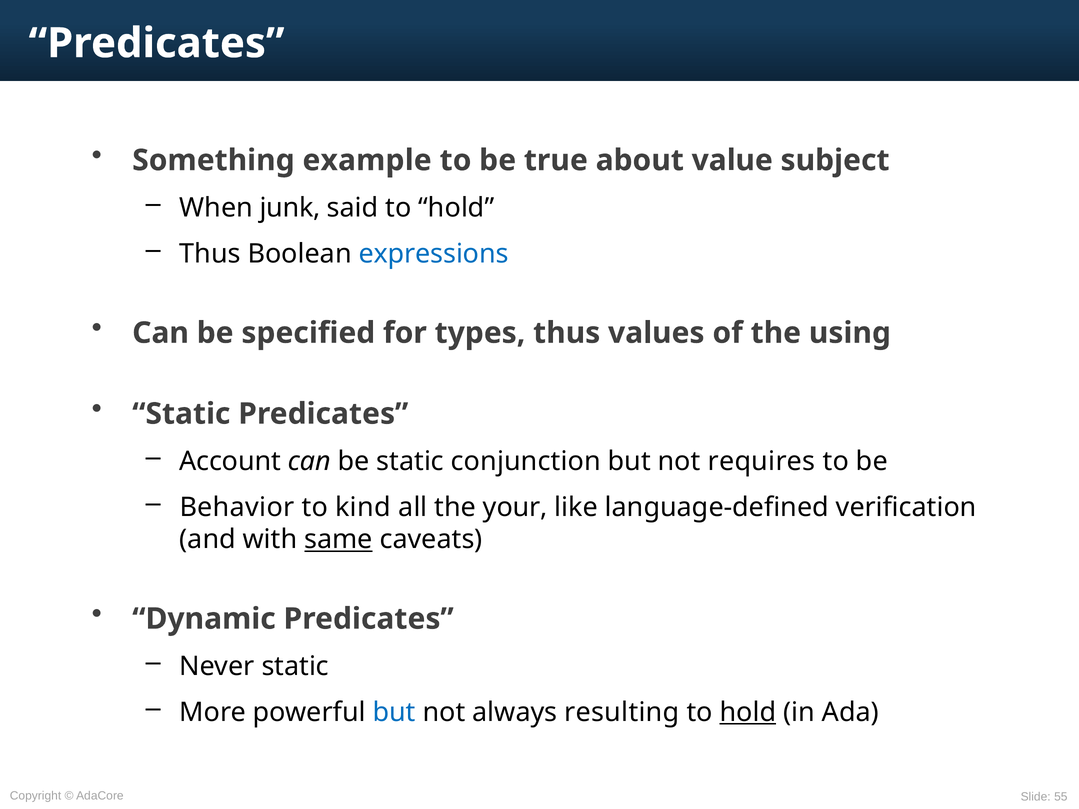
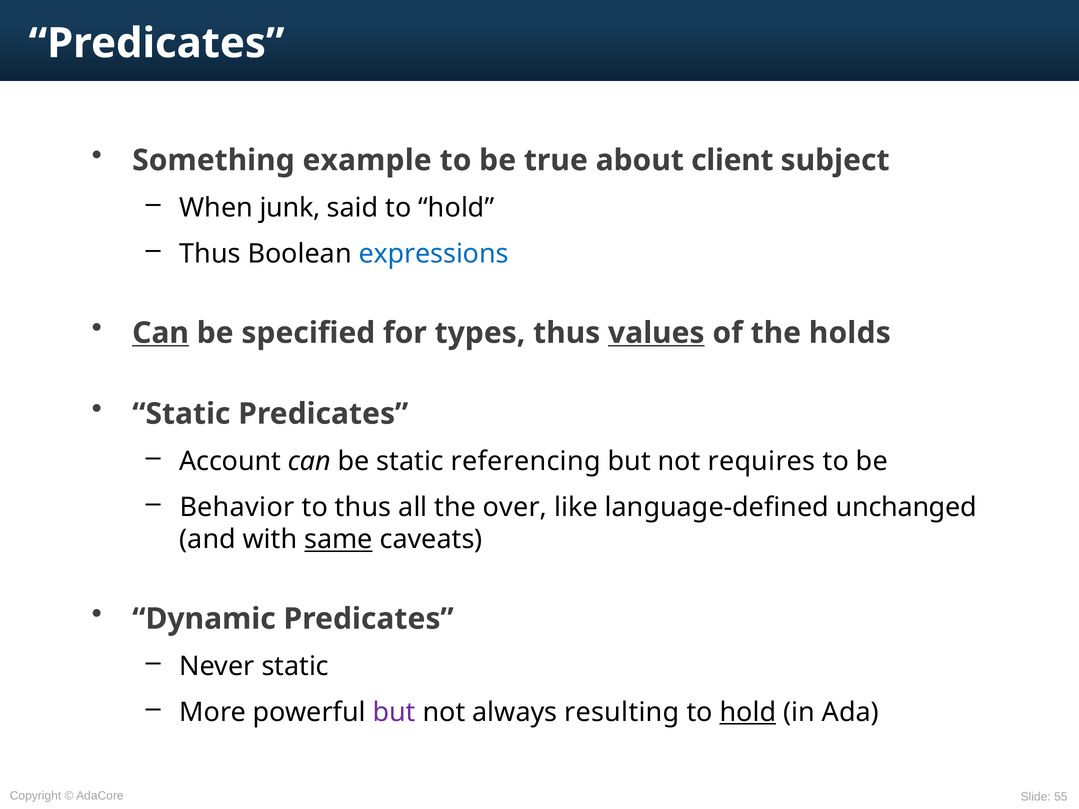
value: value -> client (732, 160)
Can underline: none -> present (161, 333)
values underline: none -> present (656, 333)
using: using -> holds (850, 333)
conjunction: conjunction -> referencing (526, 461)
to kind: kind -> thus (363, 507)
your: your -> over (515, 507)
verification: verification -> unchanged (906, 507)
but colour: blue -> purple (394, 712)
